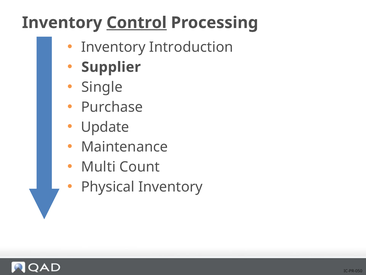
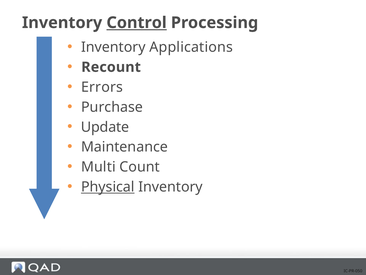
Introduction: Introduction -> Applications (191, 47)
Supplier: Supplier -> Recount (111, 67)
Single: Single -> Errors (102, 87)
Physical underline: none -> present (108, 187)
